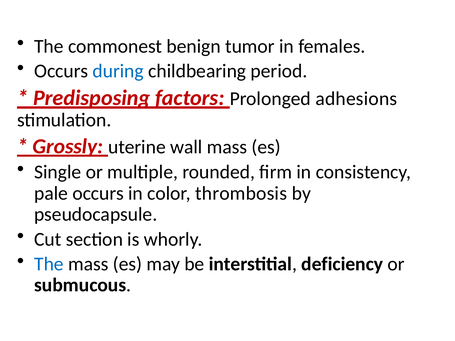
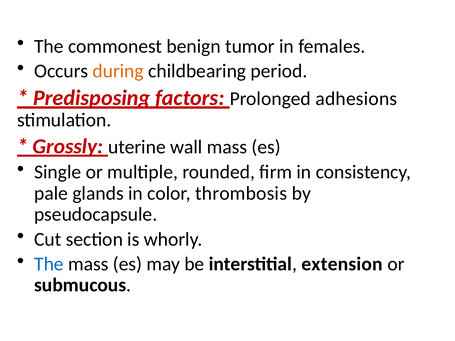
during colour: blue -> orange (118, 71)
pale occurs: occurs -> glands (98, 193)
deficiency: deficiency -> extension (342, 264)
